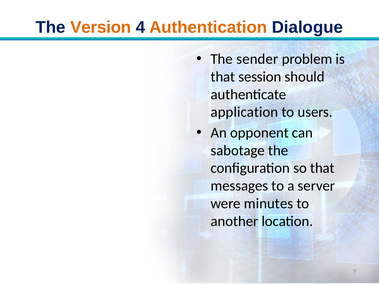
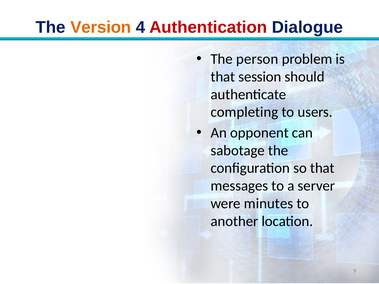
Authentication colour: orange -> red (208, 27)
sender: sender -> person (257, 59)
application: application -> completing (244, 112)
